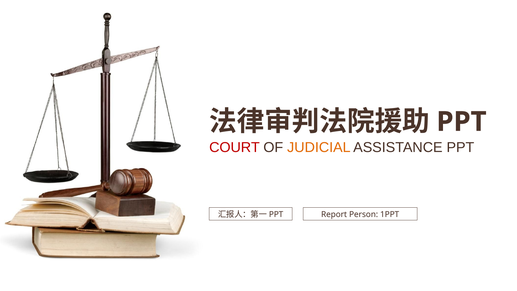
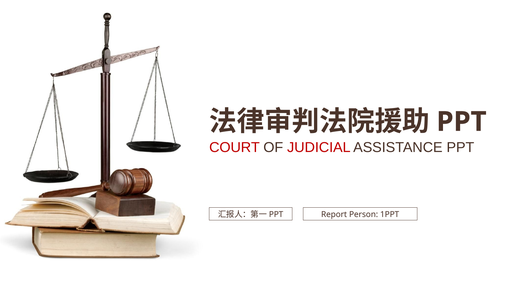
JUDICIAL colour: orange -> red (319, 147)
